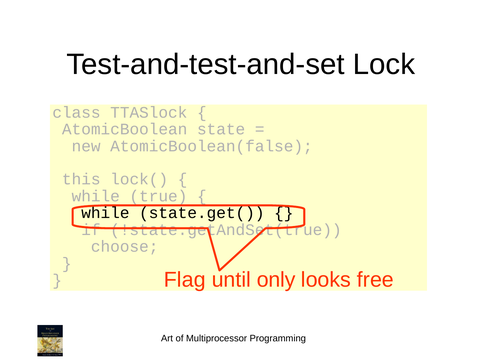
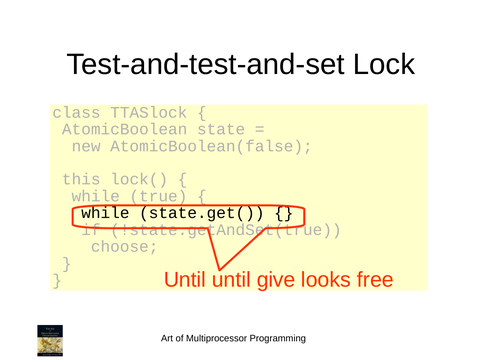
Flag: Flag -> Until (185, 279)
only: only -> give (276, 279)
